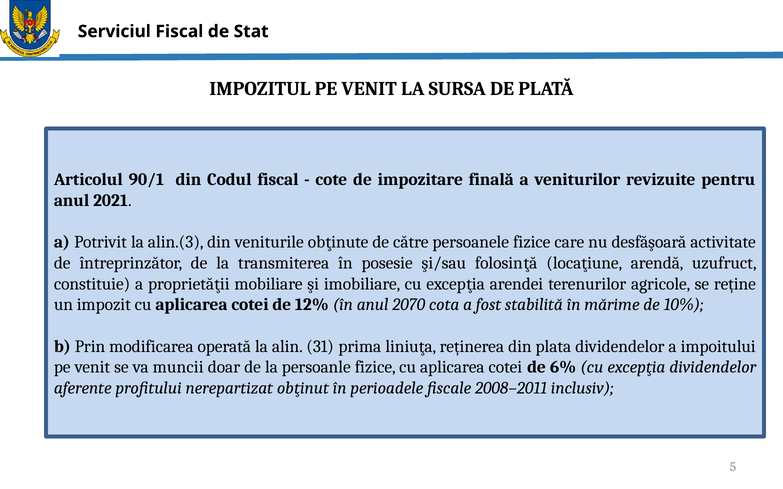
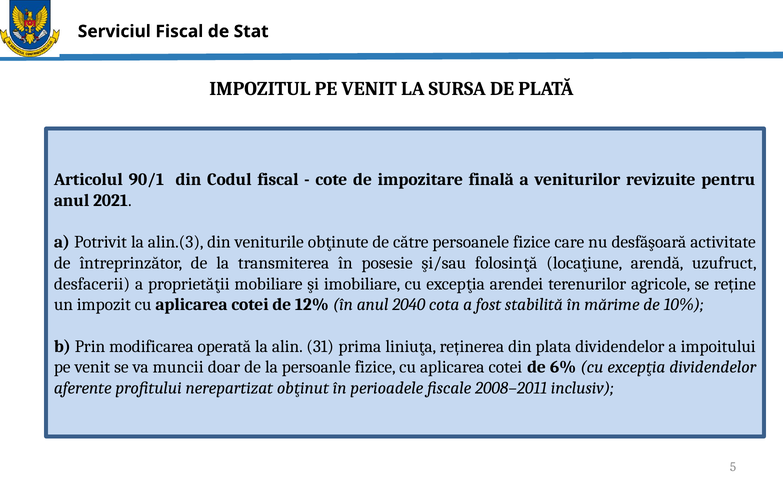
constituie: constituie -> desfacerii (92, 284)
2070: 2070 -> 2040 (409, 305)
